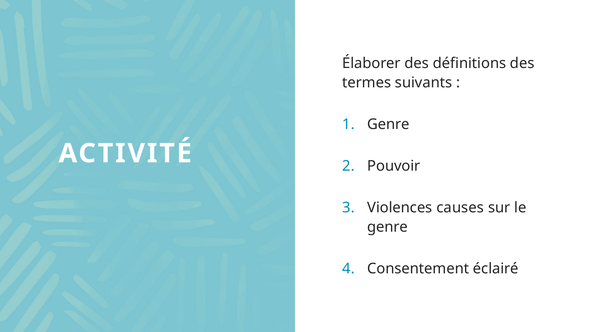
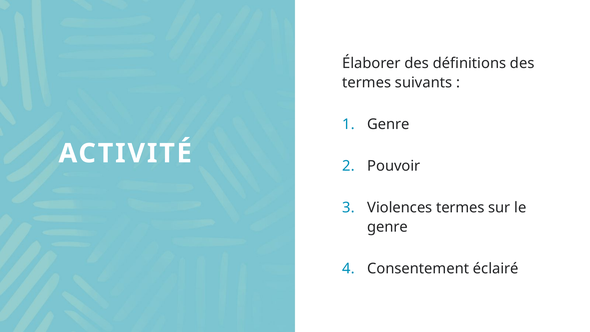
Violences causes: causes -> termes (460, 207)
